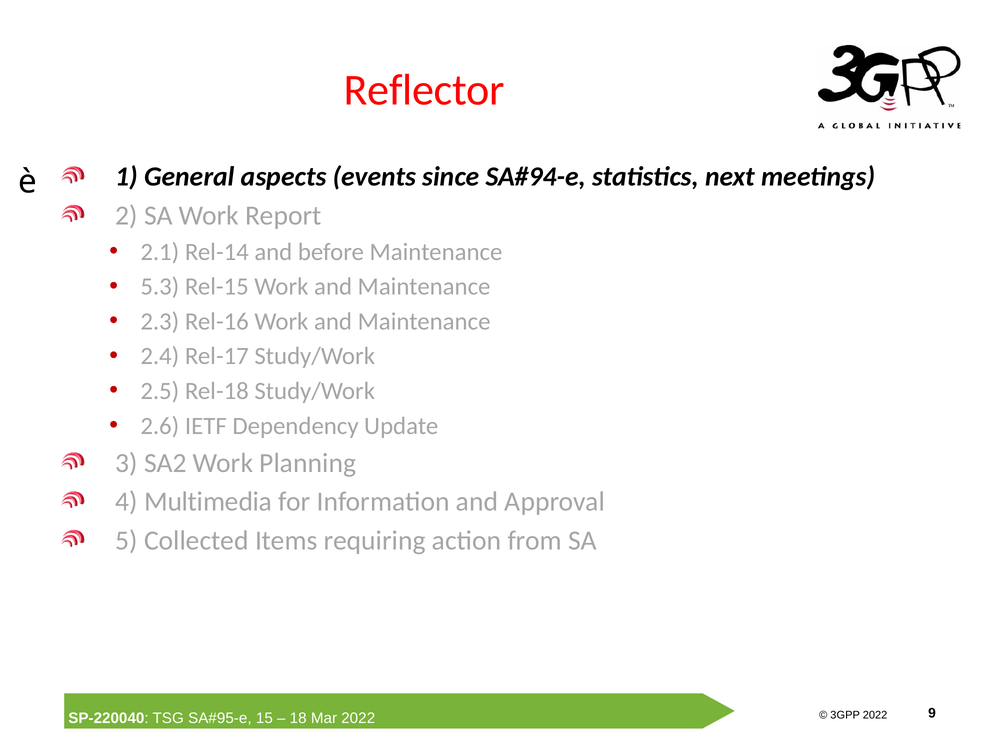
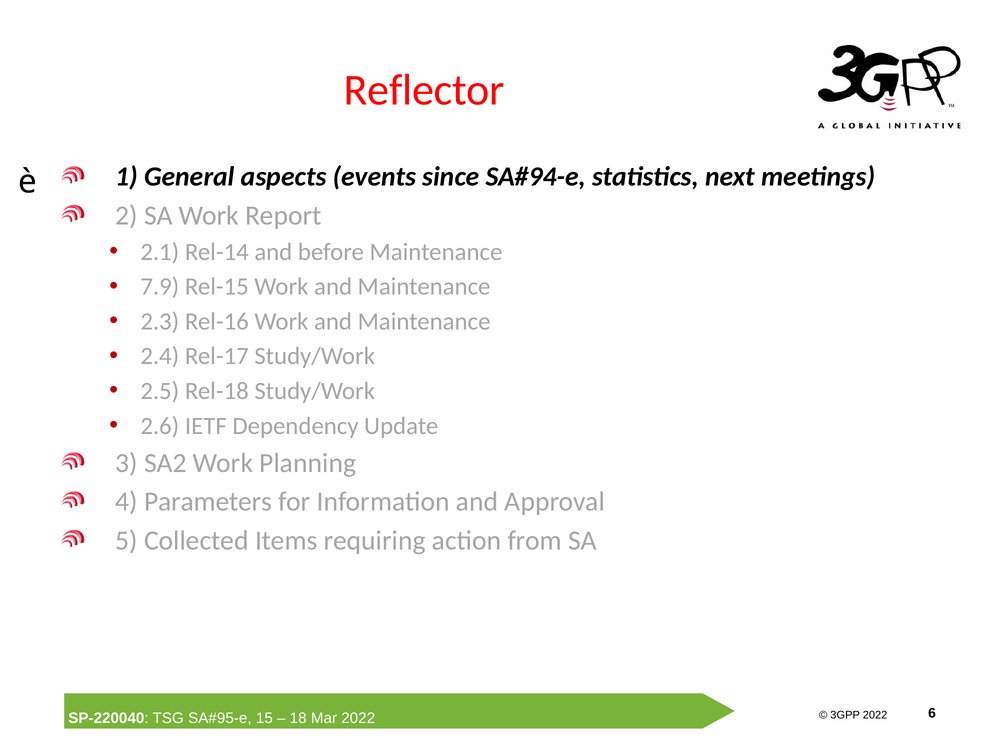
5.3: 5.3 -> 7.9 (160, 286)
Multimedia: Multimedia -> Parameters (208, 501)
9: 9 -> 6 (932, 713)
